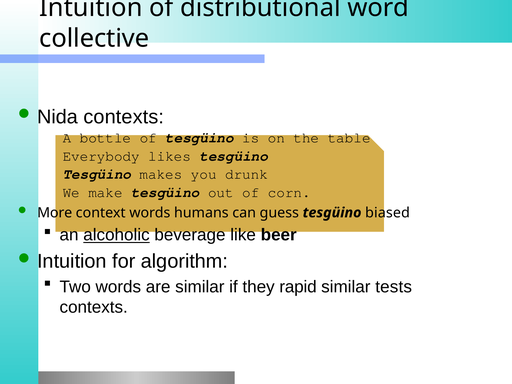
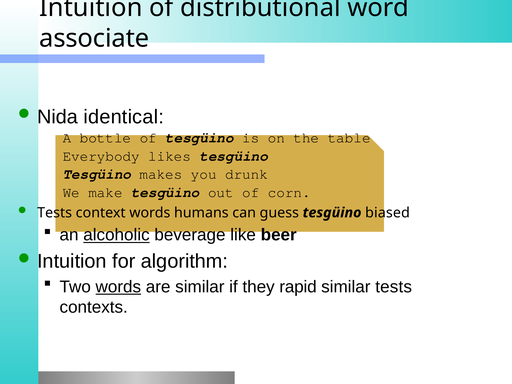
collective: collective -> associate (94, 38)
contexts: contexts -> identical (124, 117)
More: More -> Tests (55, 213)
words underline: none -> present (118, 287)
